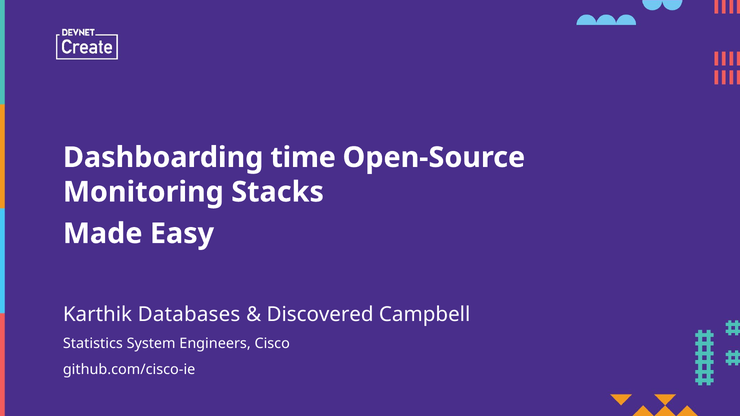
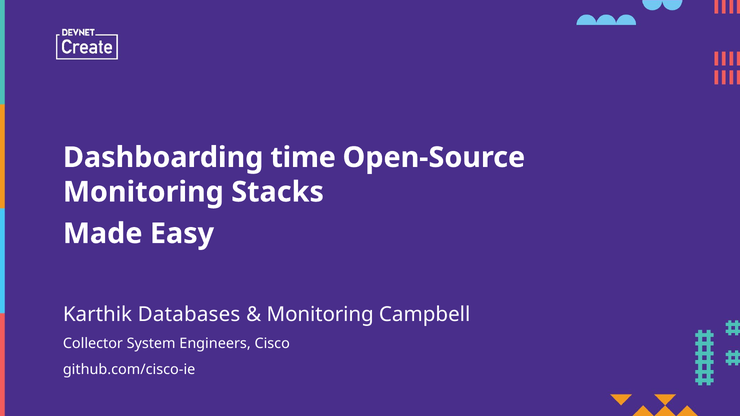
Discovered: Discovered -> Monitoring (320, 315)
Statistics: Statistics -> Collector (93, 344)
